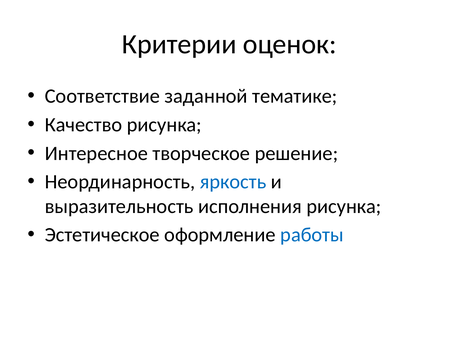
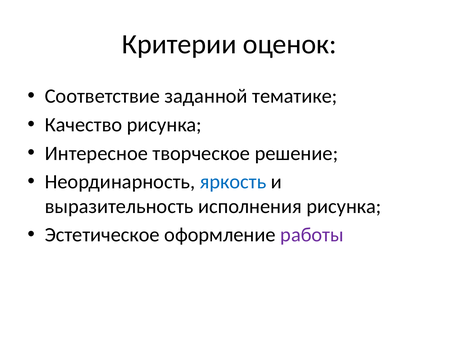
работы colour: blue -> purple (312, 235)
